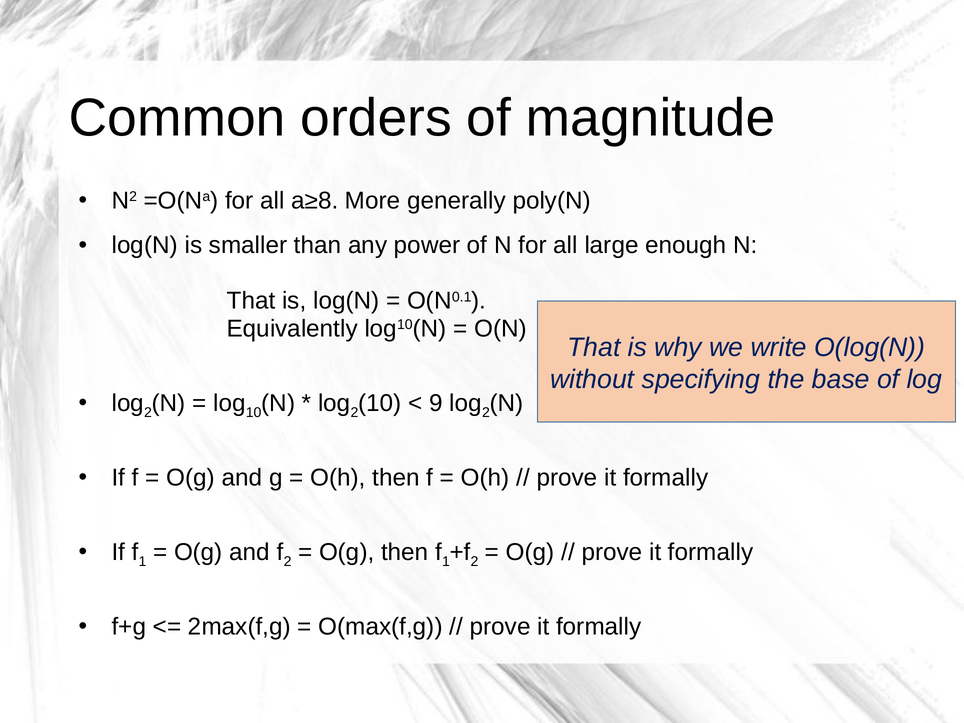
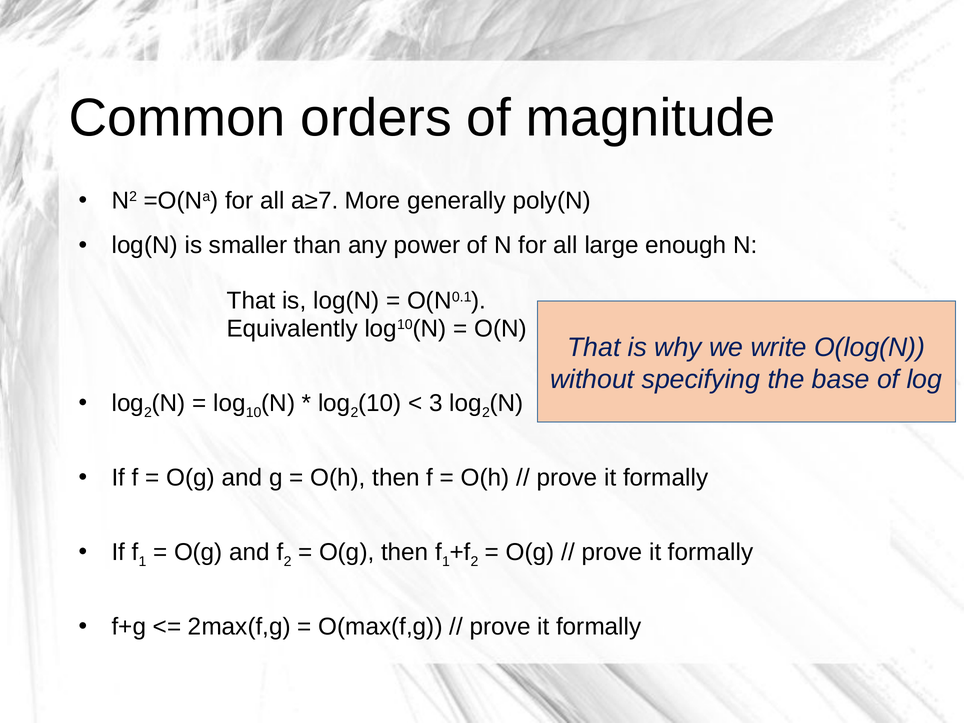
a≥8: a≥8 -> a≥7 (315, 201)
9: 9 -> 3 (436, 403)
